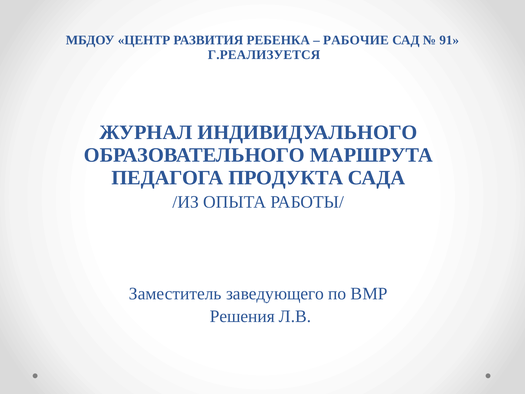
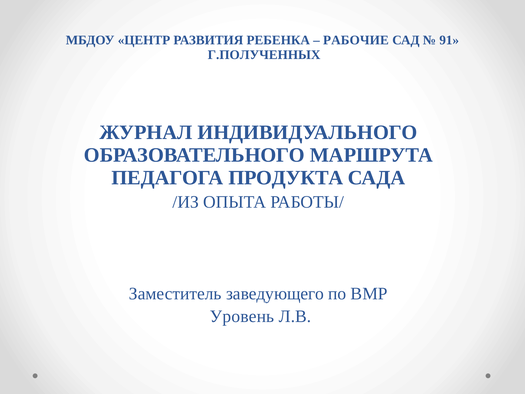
Г.РЕАЛИЗУЕТСЯ: Г.РЕАЛИЗУЕТСЯ -> Г.ПОЛУЧЕННЫХ (264, 55)
Решения: Решения -> Уровень (242, 316)
